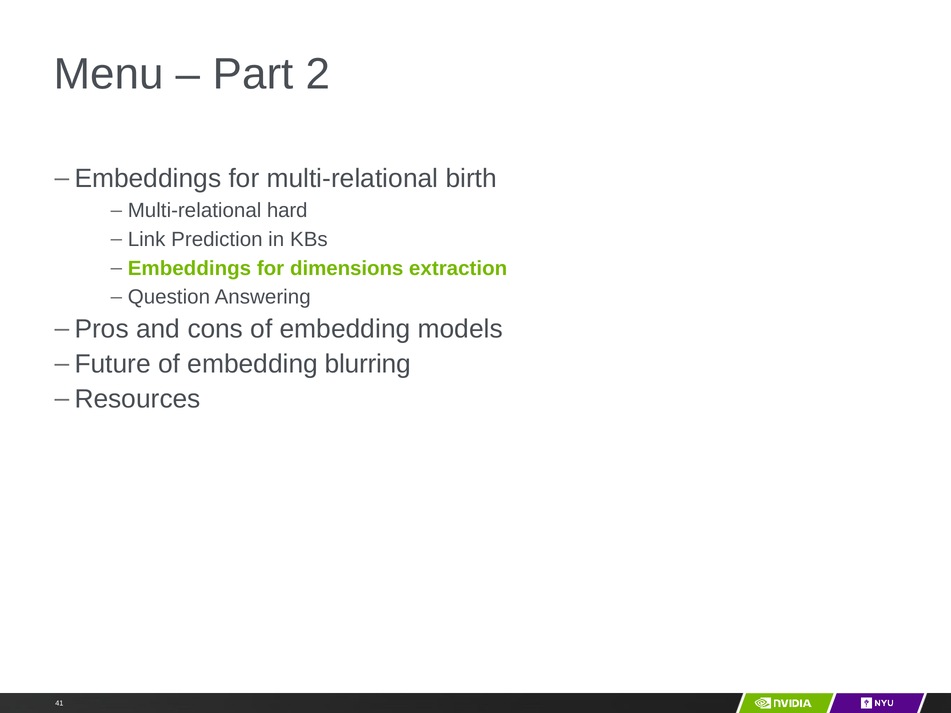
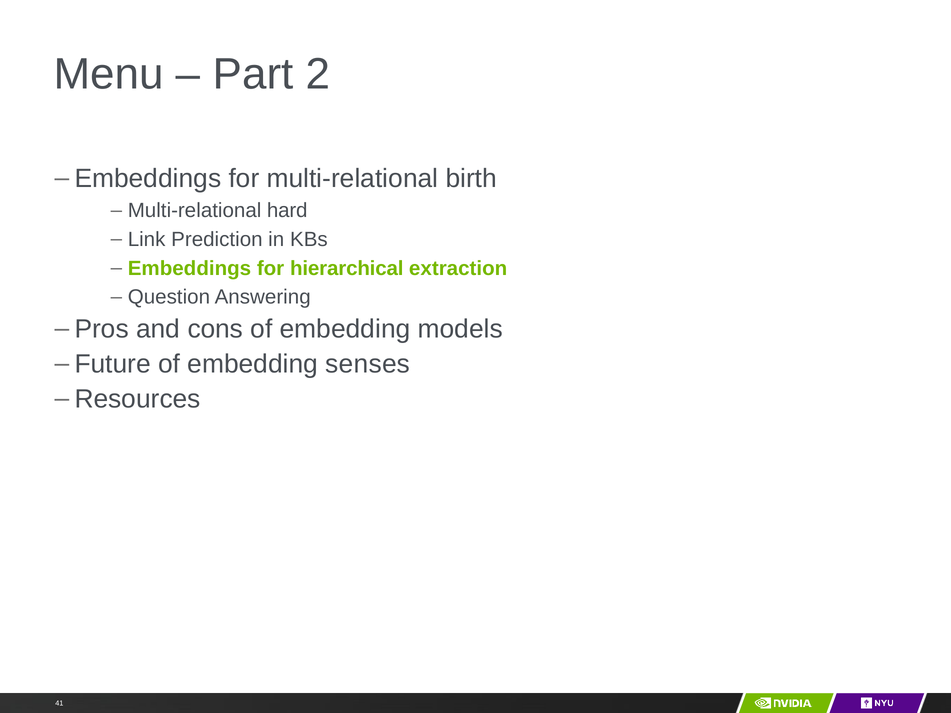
dimensions: dimensions -> hierarchical (347, 268)
blurring: blurring -> senses (368, 364)
